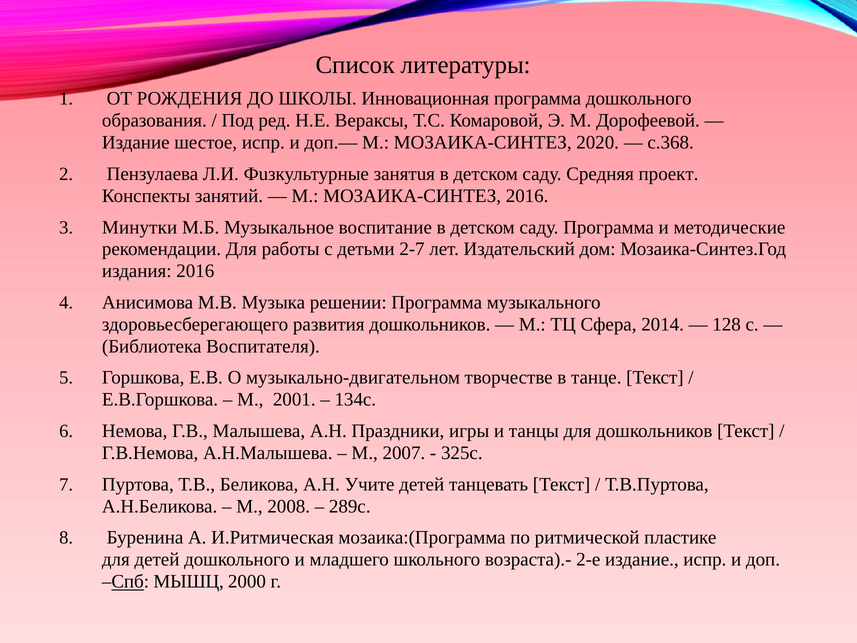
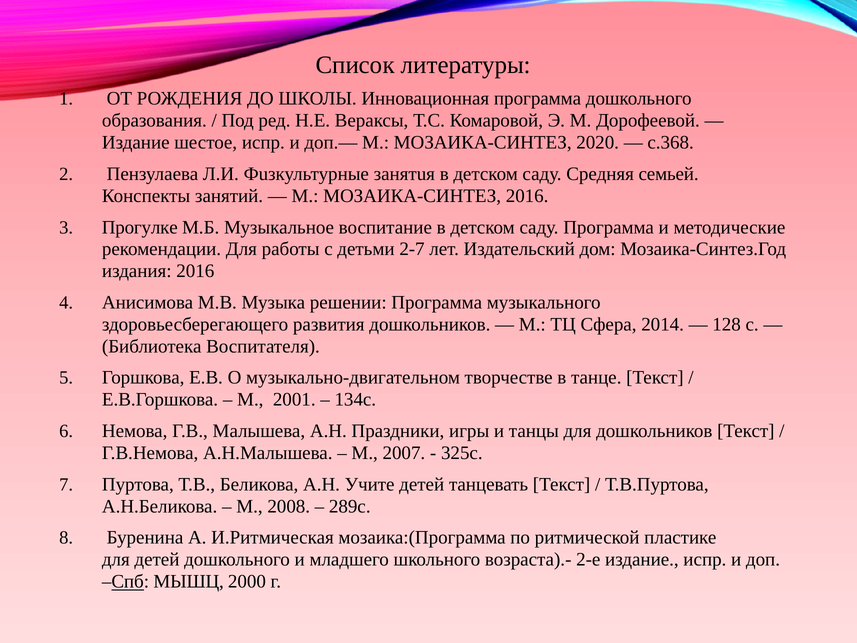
проект: проект -> семьей (669, 174)
Минутки: Минутки -> Прогулке (140, 227)
